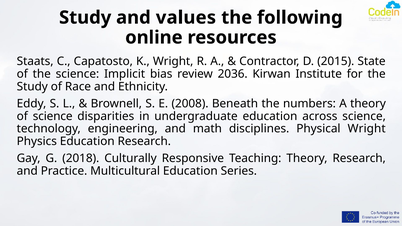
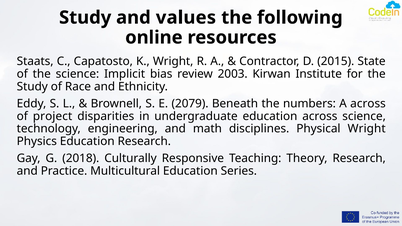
2036: 2036 -> 2003 (233, 74)
2008: 2008 -> 2079 (190, 104)
A theory: theory -> across (368, 104)
of science: science -> project (53, 116)
